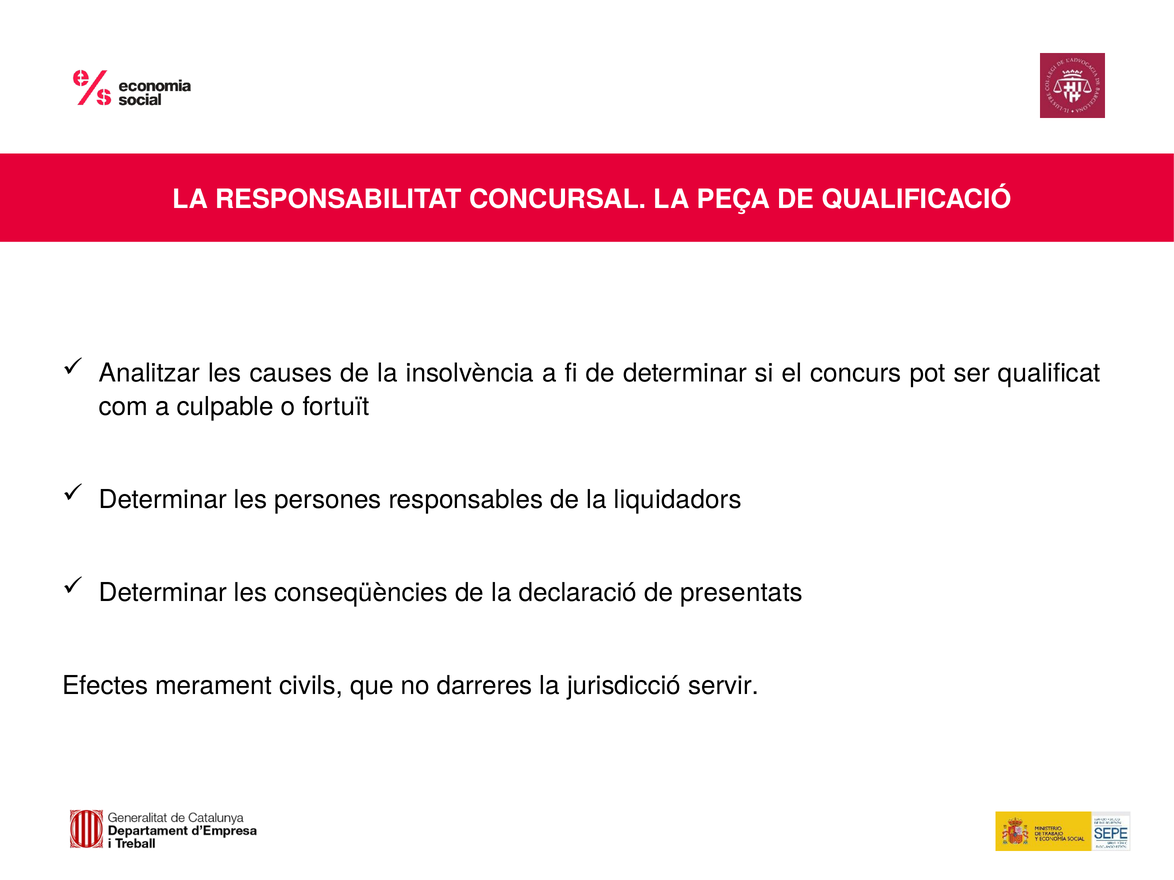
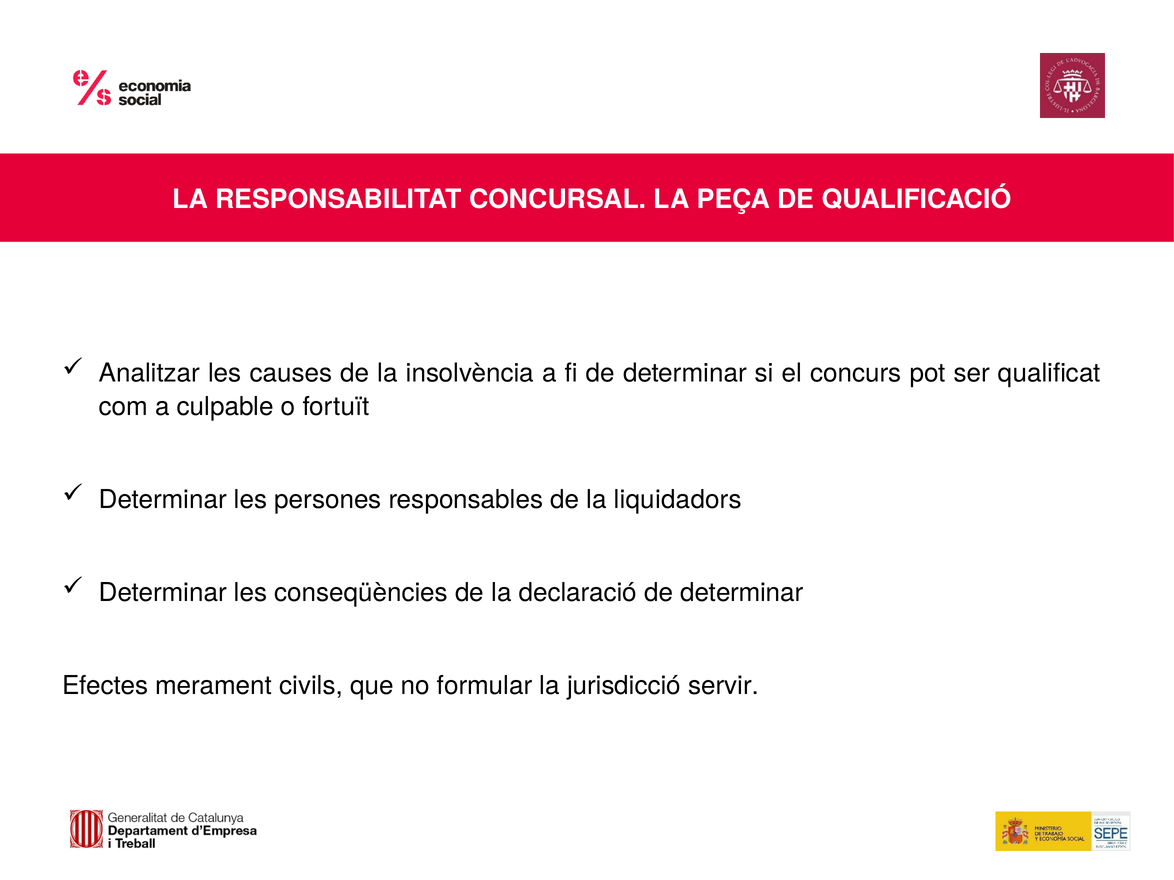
declaració de presentats: presentats -> determinar (742, 593)
darreres: darreres -> formular (485, 686)
